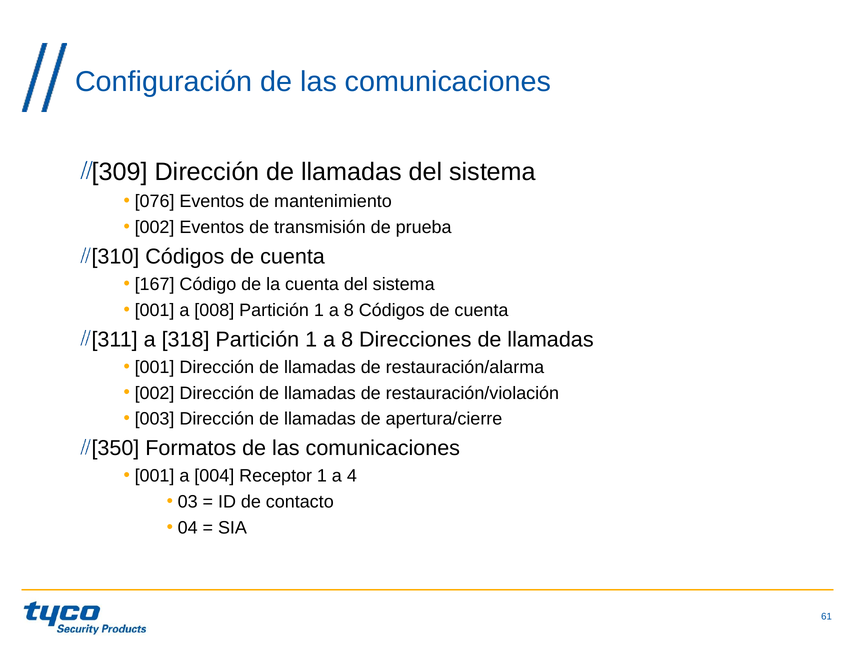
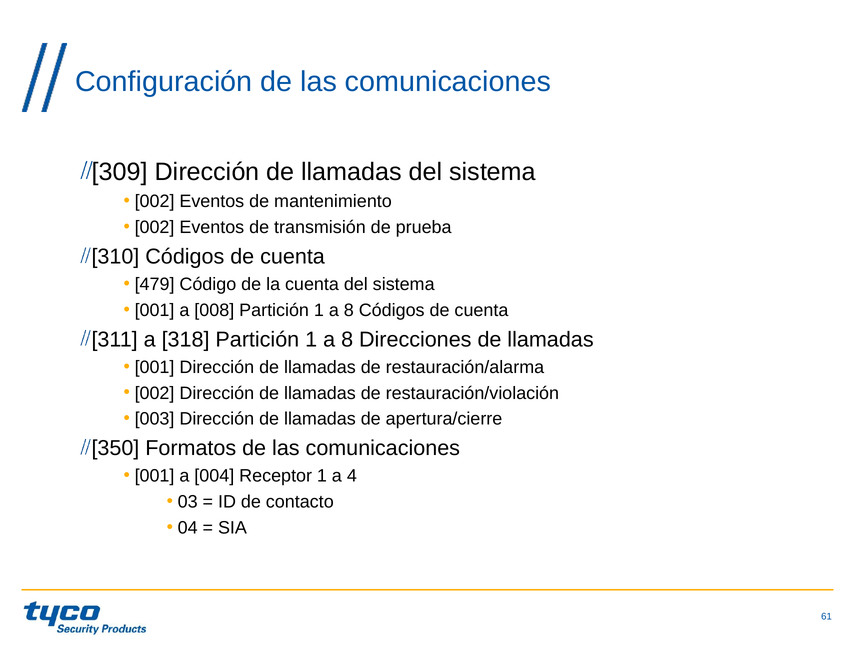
076: 076 -> 002 (155, 202)
167: 167 -> 479 (155, 285)
